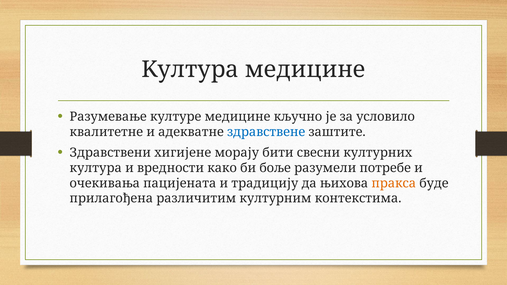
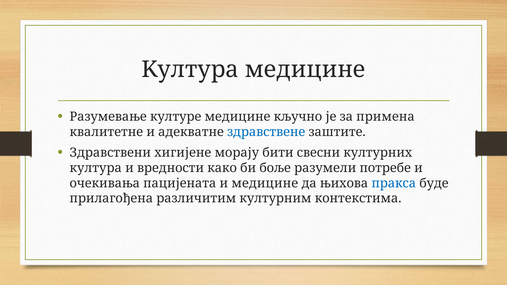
условило: условило -> примена (385, 117)
и традицију: традицију -> медицине (265, 183)
пракса colour: orange -> blue (394, 183)
